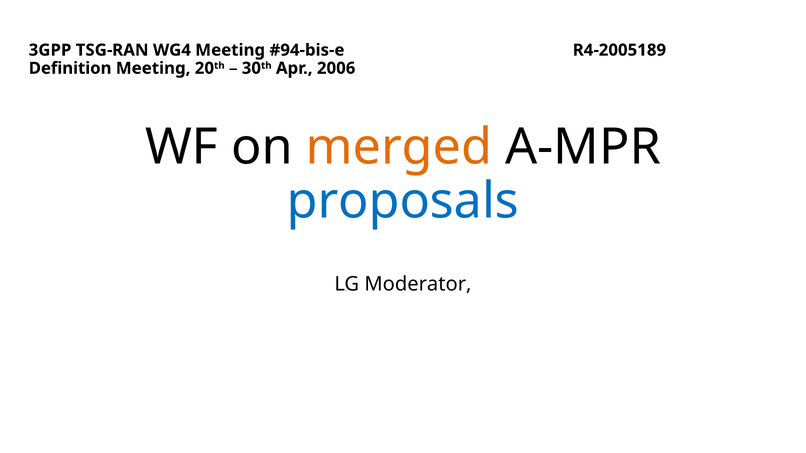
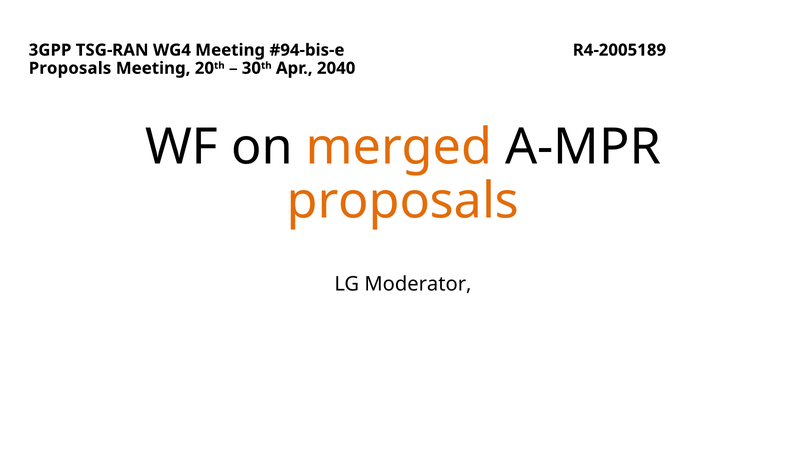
Definition: Definition -> Proposals (70, 68)
2006: 2006 -> 2040 (336, 68)
proposals colour: blue -> orange (403, 201)
